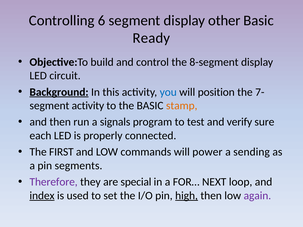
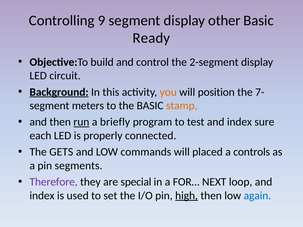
6: 6 -> 9 (102, 20)
8-segment: 8-segment -> 2-segment (214, 62)
you colour: blue -> orange (168, 92)
segment activity: activity -> meters (88, 106)
run underline: none -> present (81, 122)
signals: signals -> briefly (115, 122)
test and verify: verify -> index (239, 122)
FIRST: FIRST -> GETS (61, 152)
power: power -> placed (207, 152)
sending: sending -> controls (252, 152)
index underline: present -> none (42, 196)
again colour: purple -> blue (257, 196)
